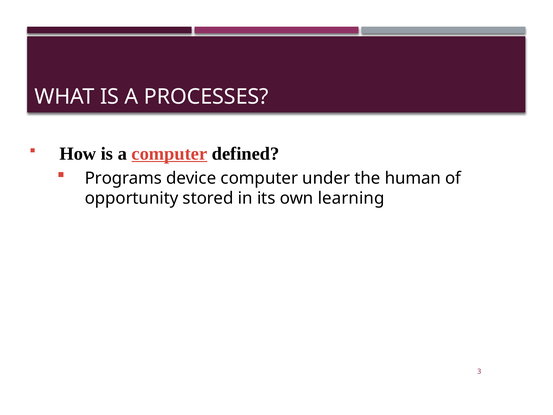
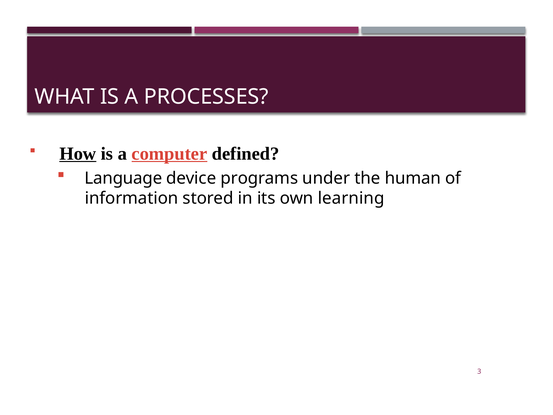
How underline: none -> present (78, 154)
Programs: Programs -> Language (123, 178)
device computer: computer -> programs (259, 178)
opportunity: opportunity -> information (132, 198)
